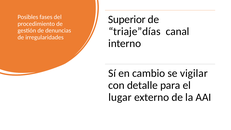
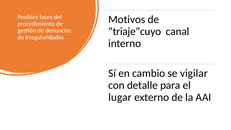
Superior: Superior -> Motivos (127, 19)
triaje”días: triaje”días -> triaje”cuyo (135, 31)
